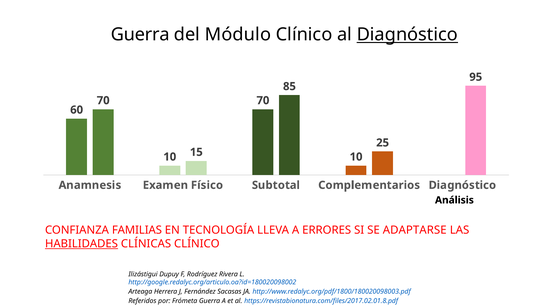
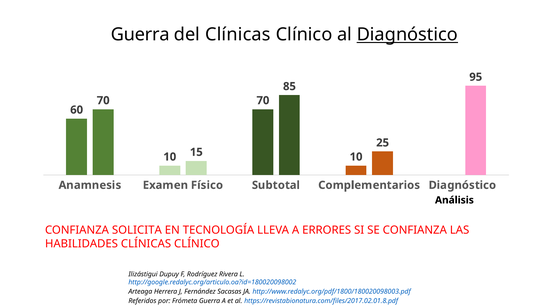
del Módulo: Módulo -> Clínicas (238, 35)
FAMILIAS: FAMILIAS -> SOLICITA (137, 231)
SE ADAPTARSE: ADAPTARSE -> CONFIANZA (415, 231)
HABILIDADES underline: present -> none (81, 244)
